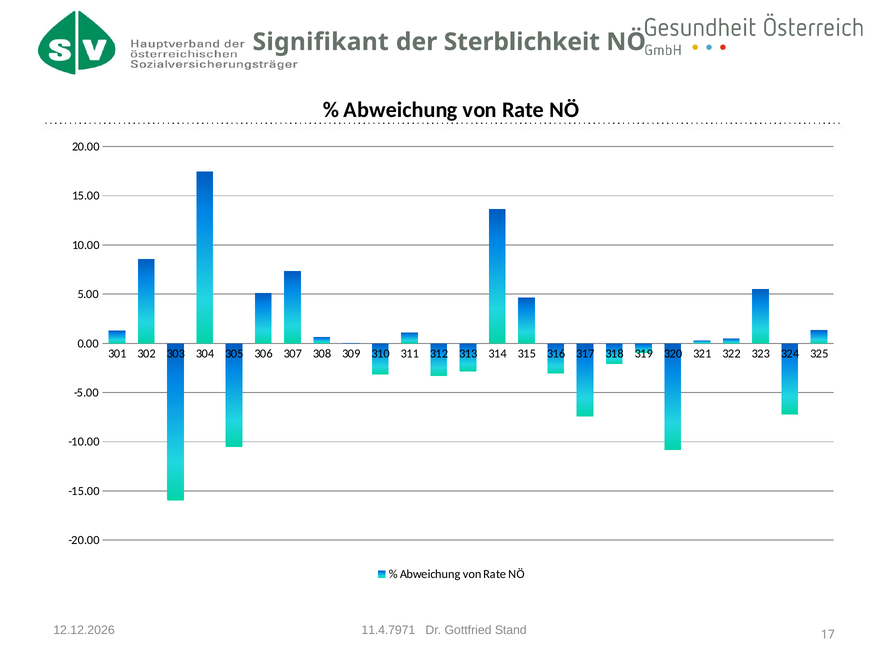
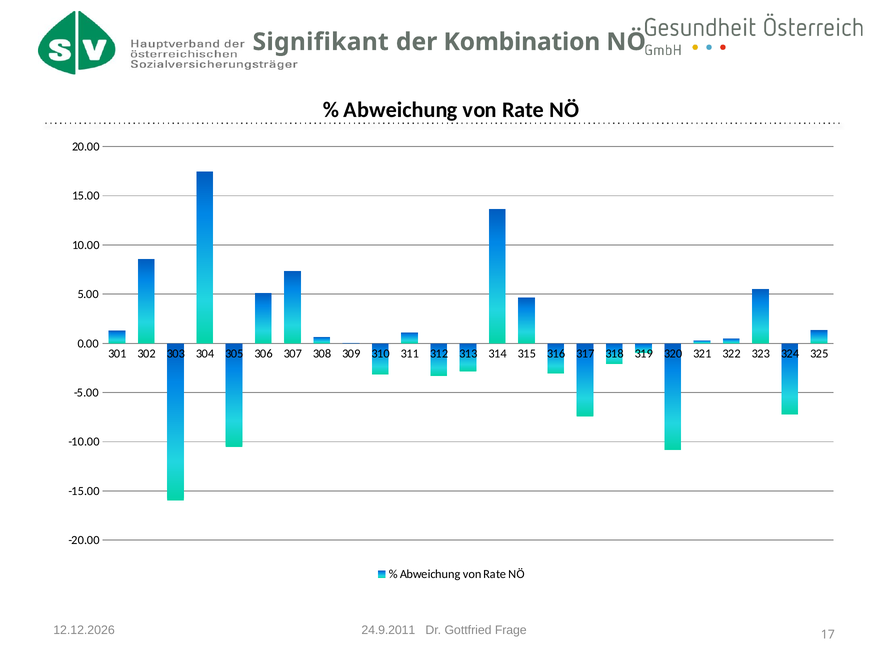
Sterblichkeit: Sterblichkeit -> Kombination (522, 42)
11.4.7971: 11.4.7971 -> 24.9.2011 (388, 630)
Stand: Stand -> Frage (511, 630)
